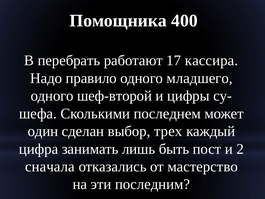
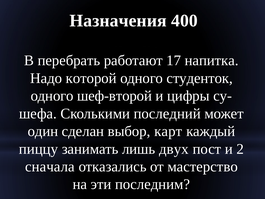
Помощника: Помощника -> Назначения (118, 21)
кассира: кассира -> напитка (212, 60)
правило: правило -> которой (91, 78)
младшего: младшего -> студенток (200, 78)
последнем: последнем -> последний (167, 113)
трех: трех -> карт (168, 131)
цифра: цифра -> пиццу (39, 149)
быть: быть -> двух (174, 149)
